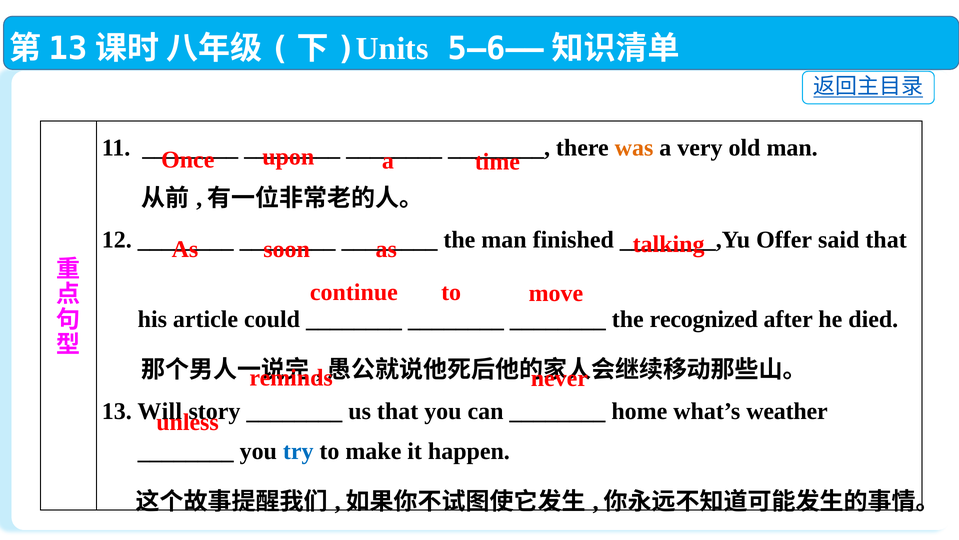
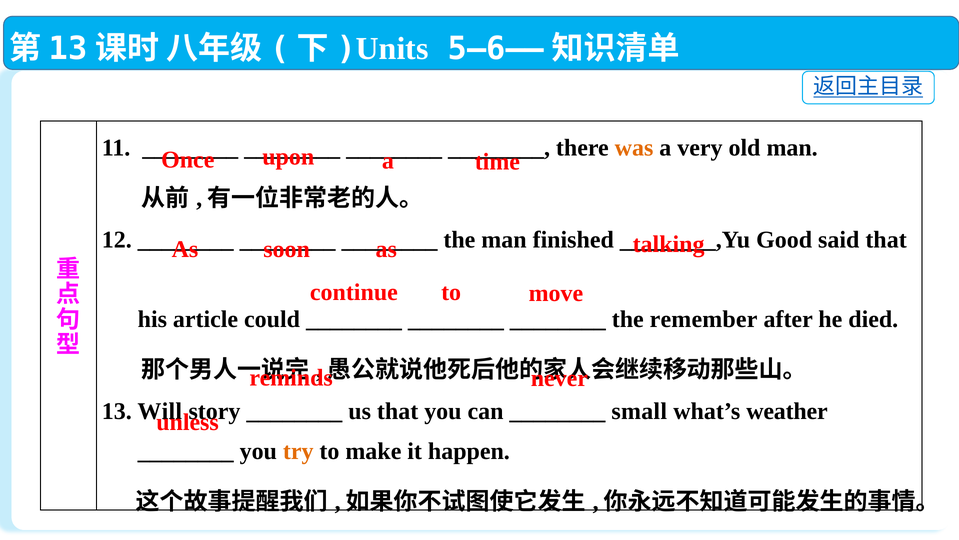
Offer: Offer -> Good (784, 240)
recognized: recognized -> remember (704, 319)
home: home -> small (639, 411)
try colour: blue -> orange (298, 451)
